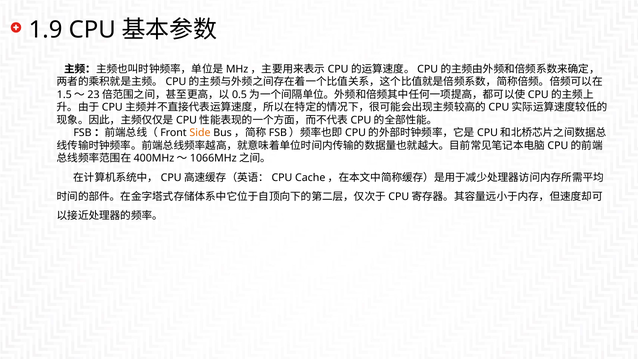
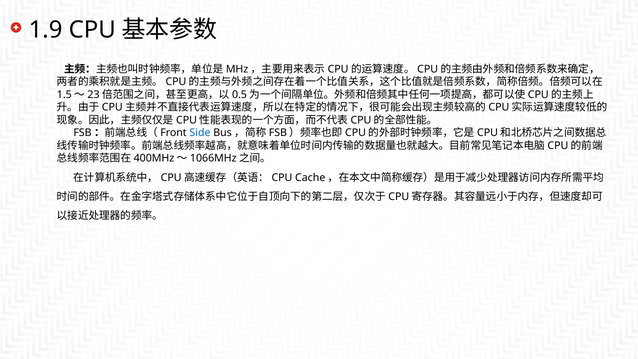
Side colour: orange -> blue (200, 133)
